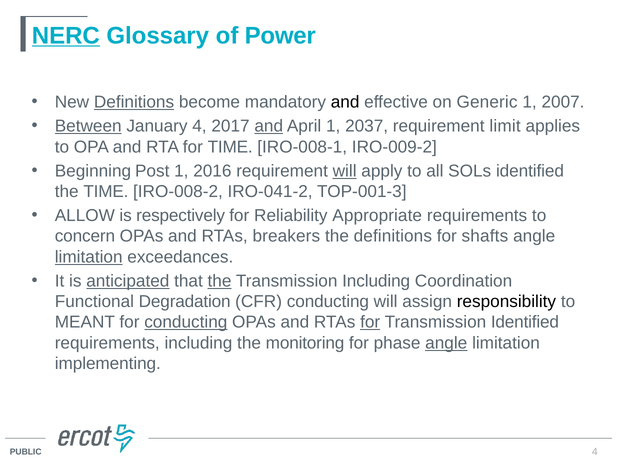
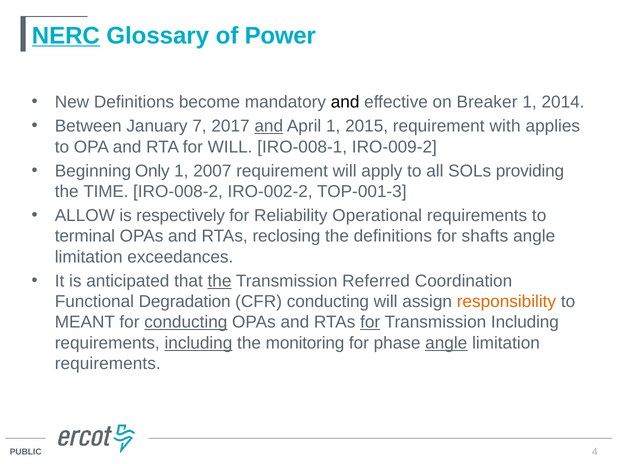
Definitions underline: present -> none (134, 102)
Generic: Generic -> Breaker (487, 102)
2007: 2007 -> 2014 (563, 102)
Between underline: present -> none (88, 126)
January 4: 4 -> 7 (199, 126)
2037: 2037 -> 2015 (367, 126)
limit: limit -> with (505, 126)
for TIME: TIME -> WILL (230, 147)
Post: Post -> Only (152, 171)
2016: 2016 -> 2007 (212, 171)
will underline: present -> none (345, 171)
SOLs identified: identified -> providing (530, 171)
IRO-041-2: IRO-041-2 -> IRO-002-2 (270, 191)
Appropriate: Appropriate -> Operational (377, 215)
concern: concern -> terminal (85, 236)
breakers: breakers -> reclosing (286, 236)
limitation underline: present -> none (89, 257)
anticipated underline: present -> none (128, 281)
Transmission Including: Including -> Referred (376, 281)
responsibility colour: black -> orange (506, 301)
Transmission Identified: Identified -> Including (525, 322)
including underline: none -> present (198, 343)
implementing: implementing -> requirements (108, 363)
